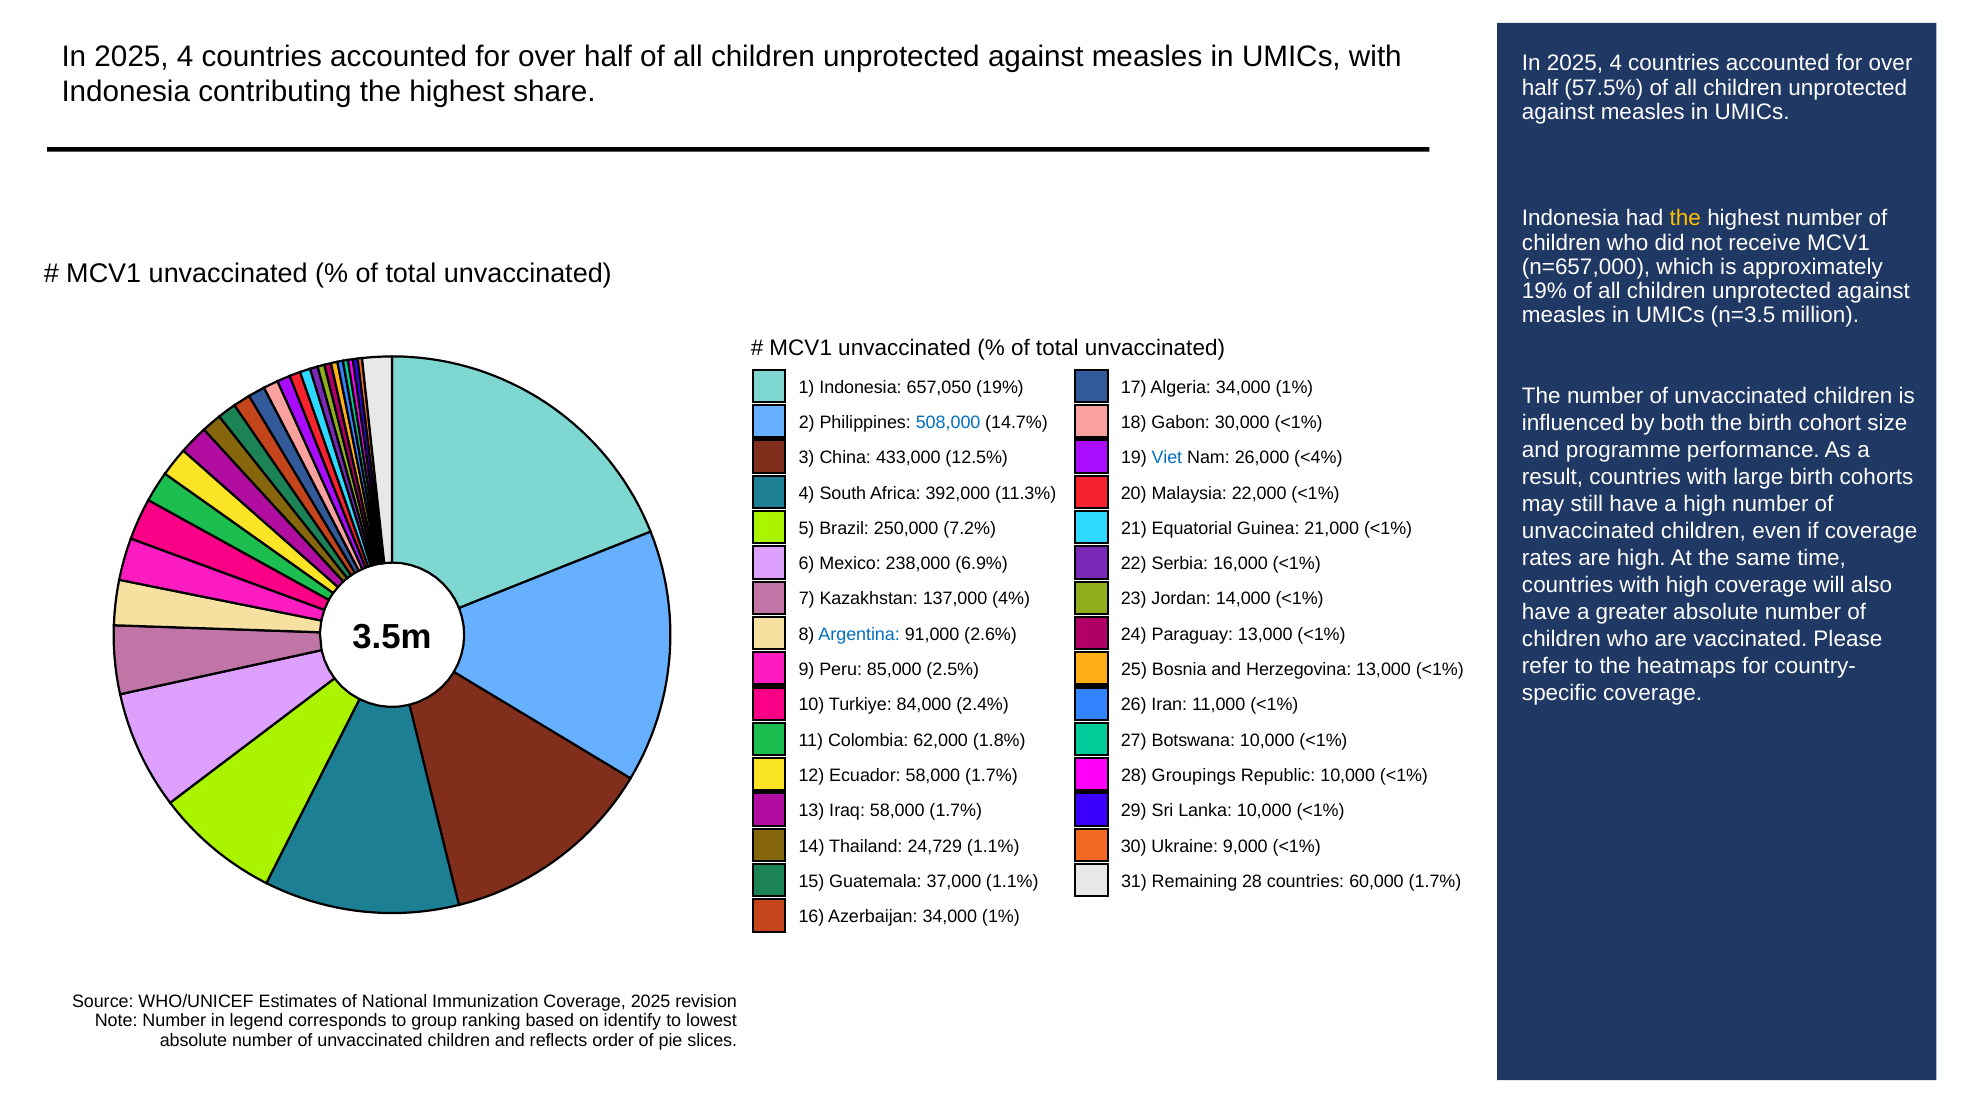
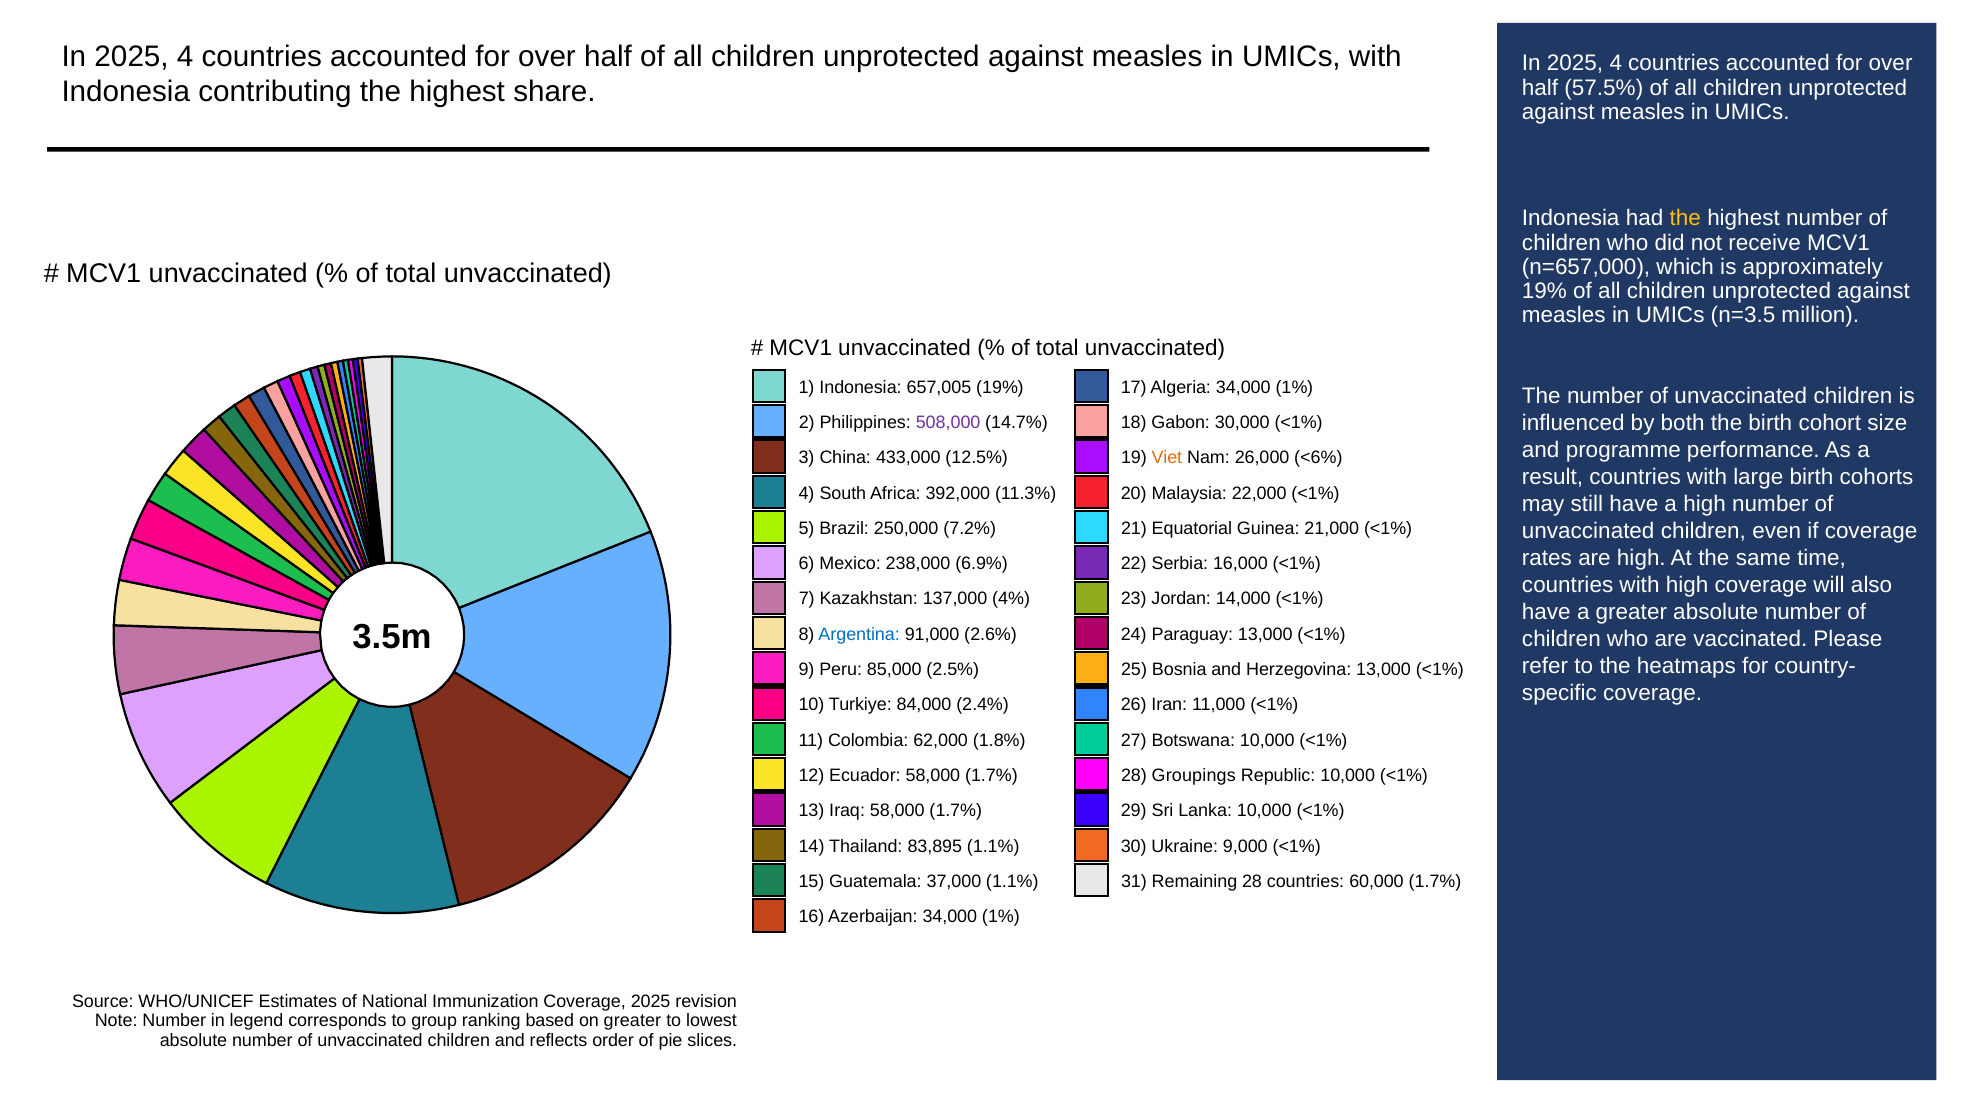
657,050: 657,050 -> 657,005 (939, 387)
508,000 colour: blue -> purple (948, 423)
Viet colour: blue -> orange (1167, 458)
<4%: <4% -> <6% (1318, 458)
24,729: 24,729 -> 83,895 (935, 846)
on identify: identify -> greater (632, 1021)
